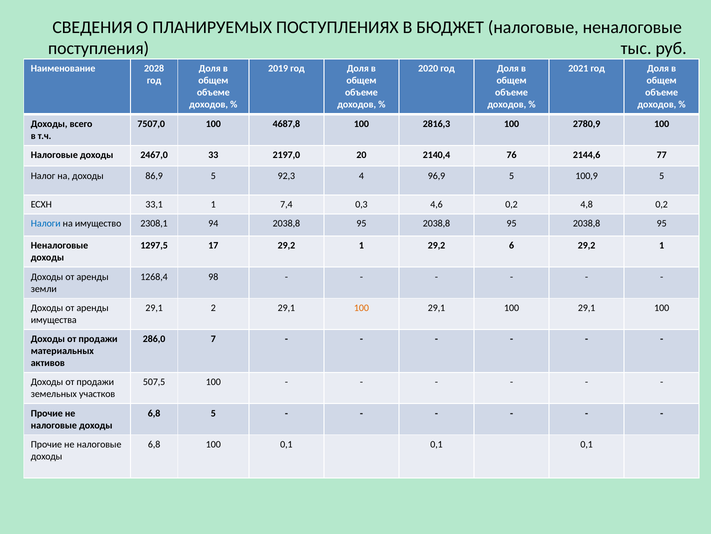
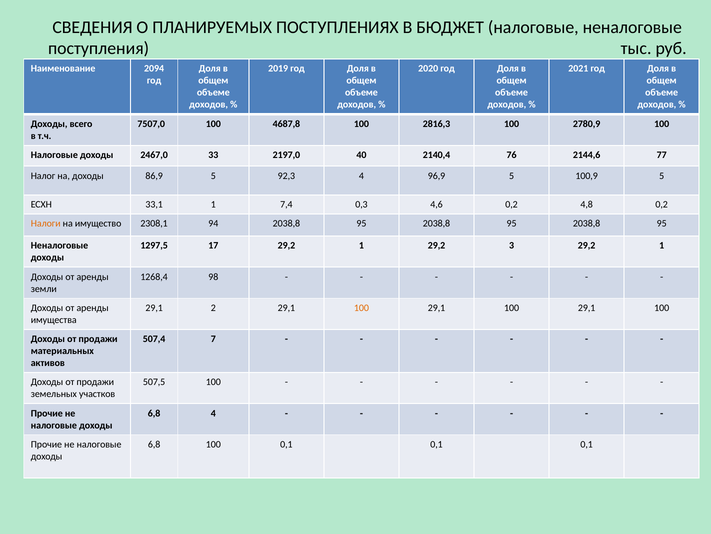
2028: 2028 -> 2094 (154, 69)
20: 20 -> 40 (361, 155)
Налоги colour: blue -> orange (46, 223)
6: 6 -> 3 (512, 245)
286,0: 286,0 -> 507,4 (154, 339)
6,8 5: 5 -> 4 (213, 413)
